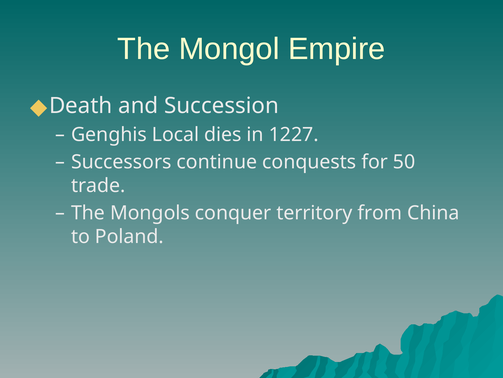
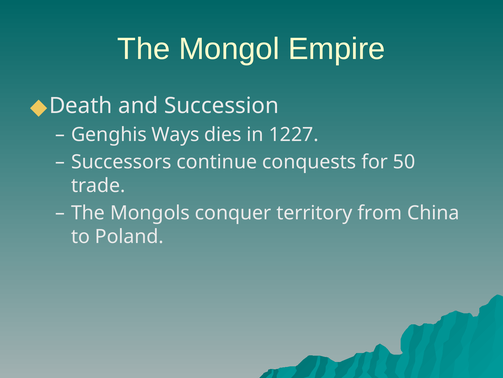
Local: Local -> Ways (176, 134)
